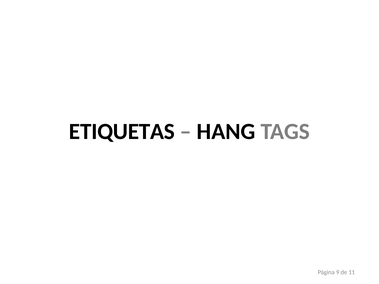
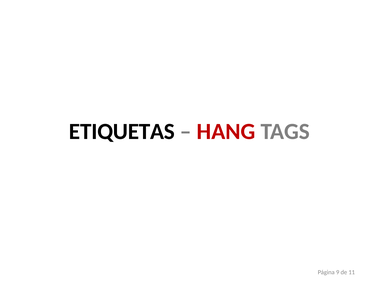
HANG colour: black -> red (226, 132)
